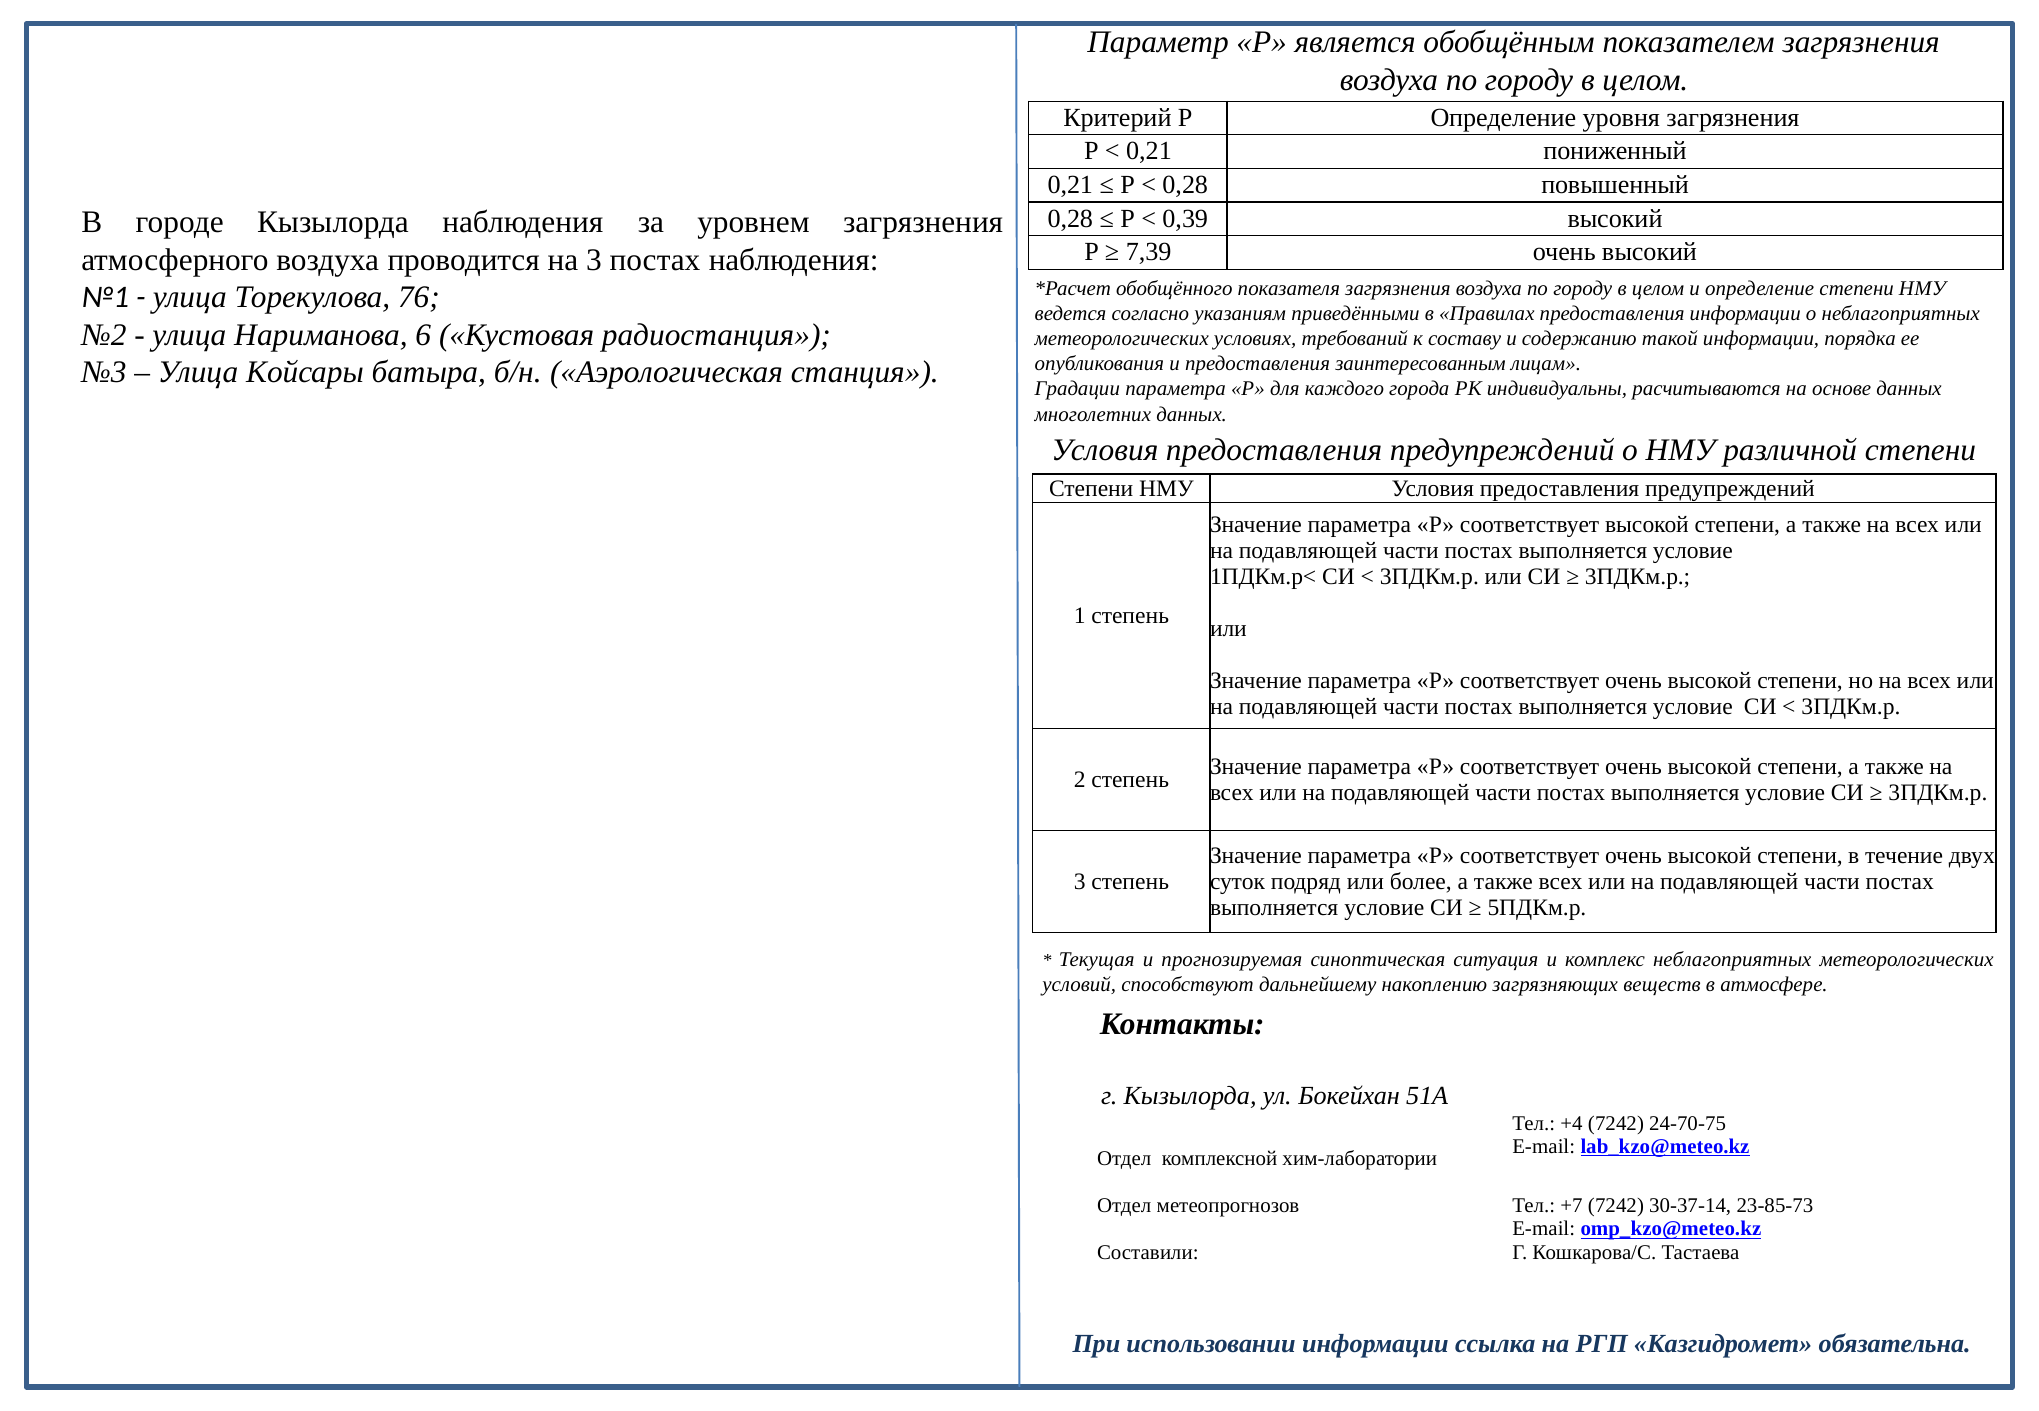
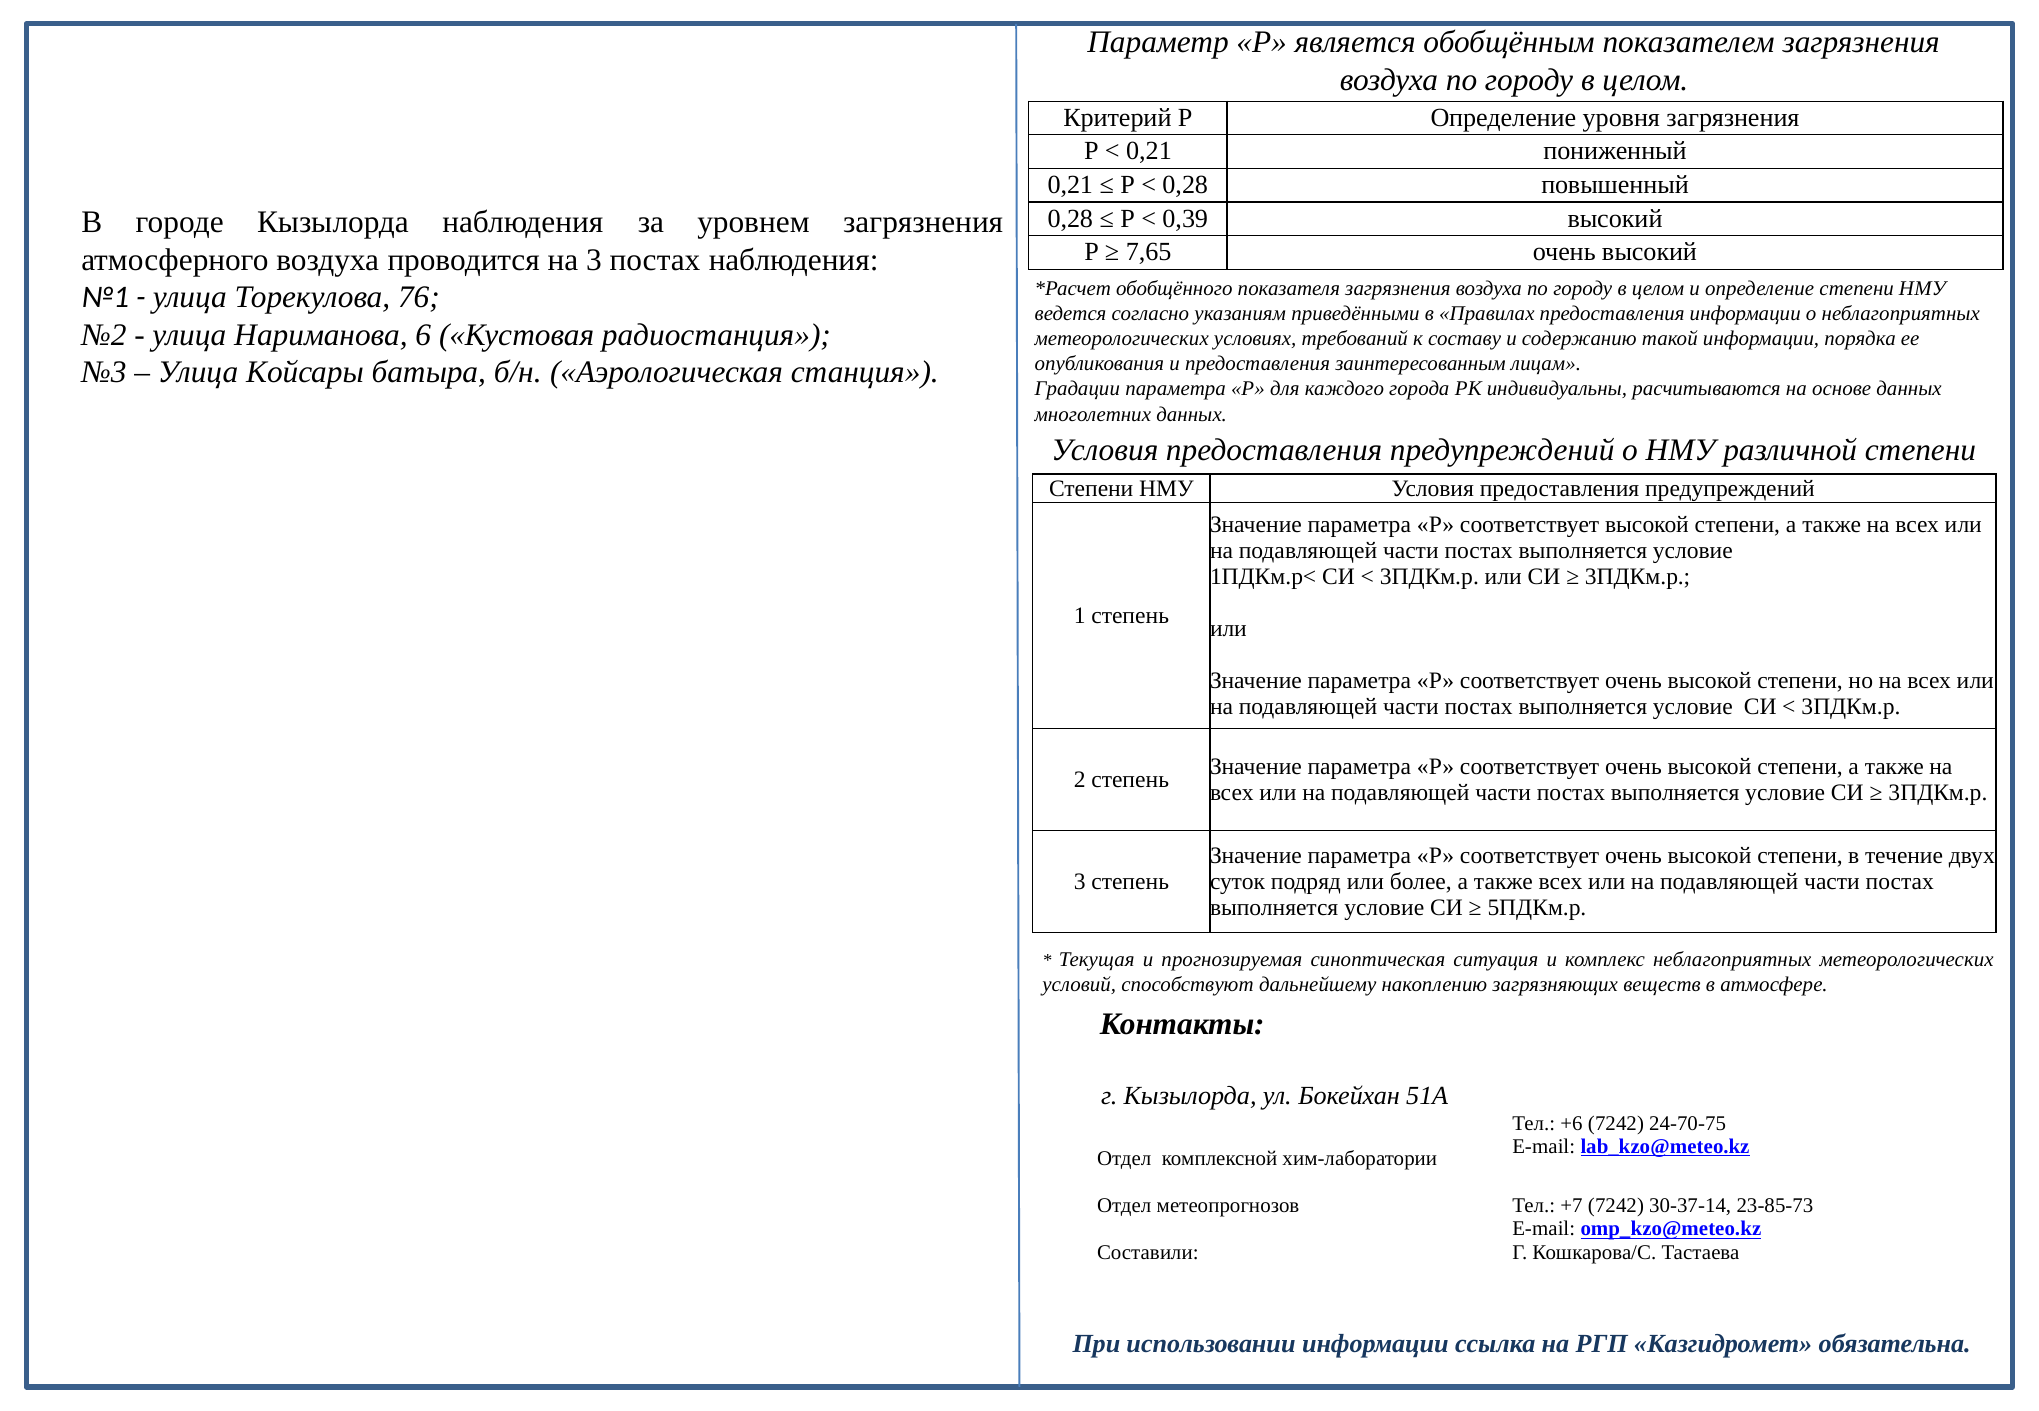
7,39: 7,39 -> 7,65 (1149, 252)
+4: +4 -> +6 (1571, 1124)
